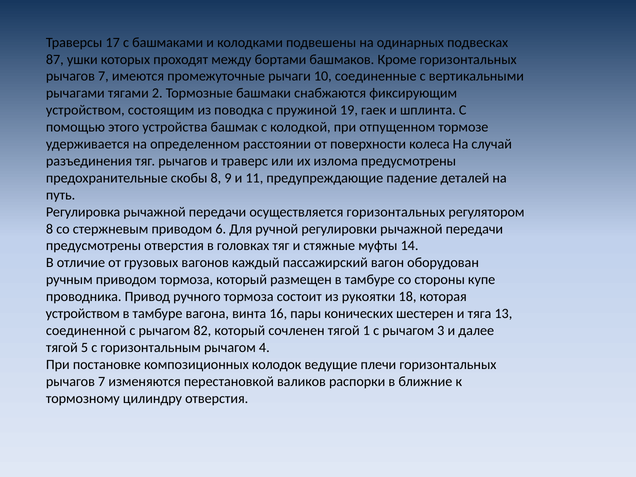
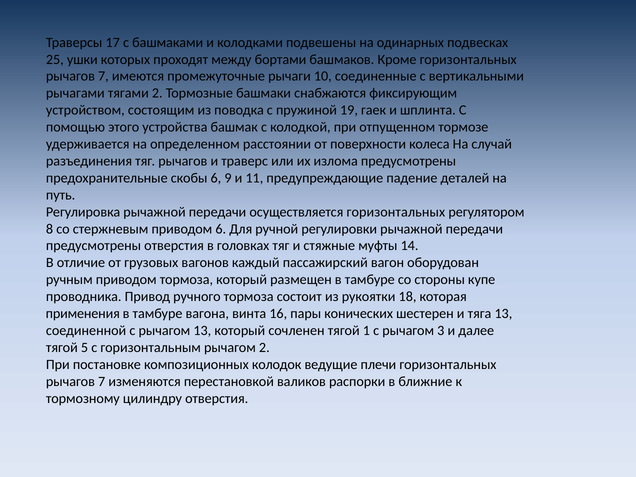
87: 87 -> 25 (55, 59)
скобы 8: 8 -> 6 (216, 178)
устройством: устройством -> применения (83, 314)
рычагом 82: 82 -> 13 (202, 331)
рычагом 4: 4 -> 2 (264, 348)
